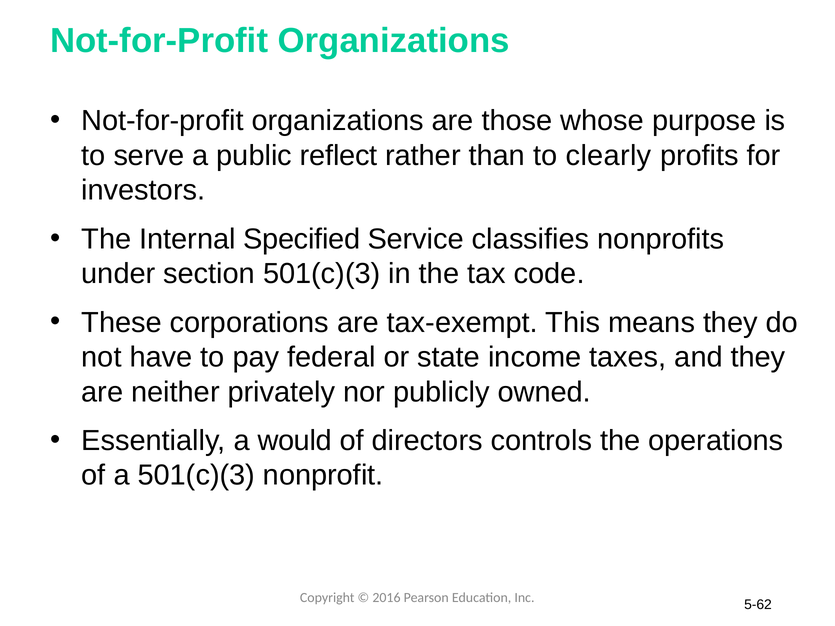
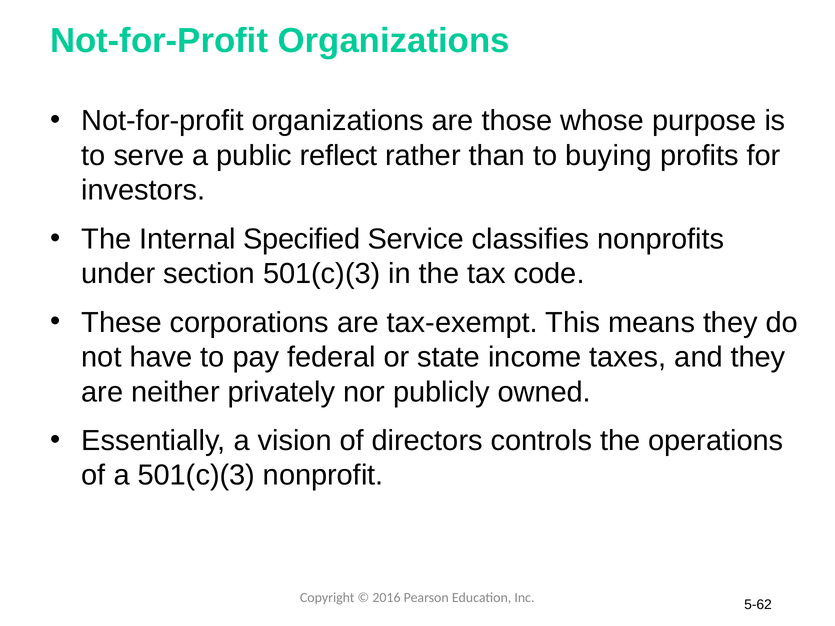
clearly: clearly -> buying (609, 156)
would: would -> vision (295, 441)
